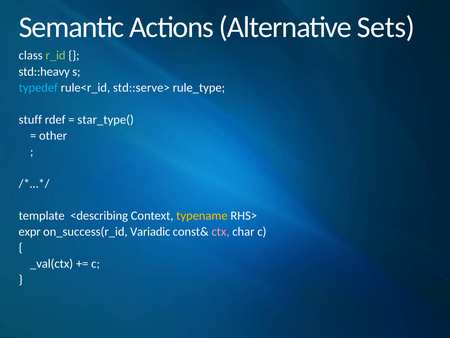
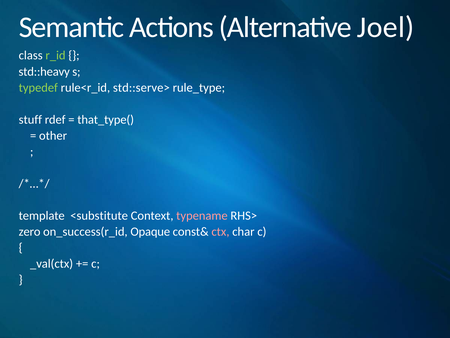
Sets: Sets -> Joel (386, 27)
typedef colour: light blue -> light green (38, 87)
star_type(: star_type( -> that_type( (106, 119)
<describing: <describing -> <substitute (99, 215)
typename colour: yellow -> pink (202, 215)
expr: expr -> zero (30, 231)
Variadic: Variadic -> Opaque (150, 231)
